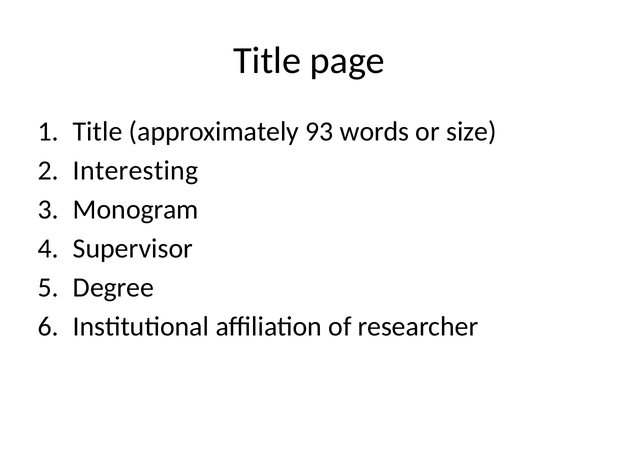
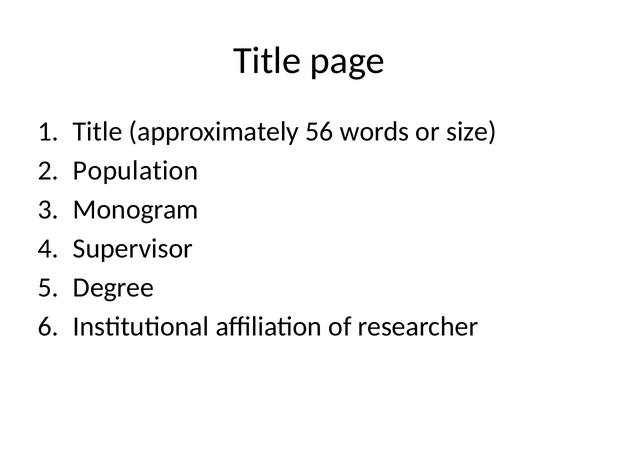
93: 93 -> 56 (319, 132)
Interesting: Interesting -> Population (136, 171)
